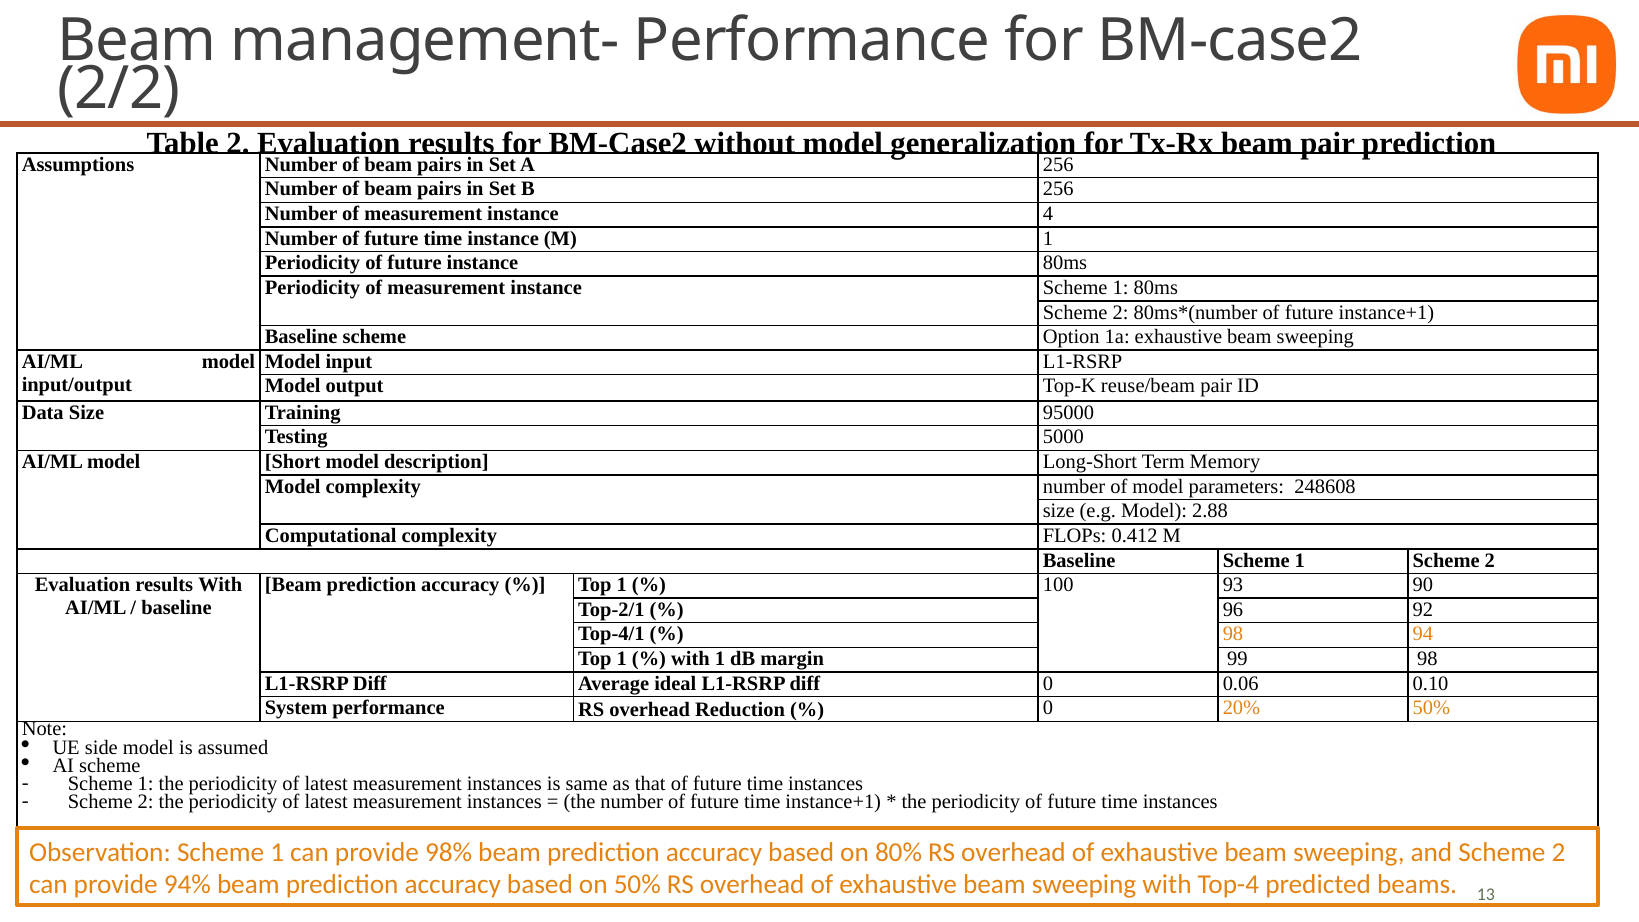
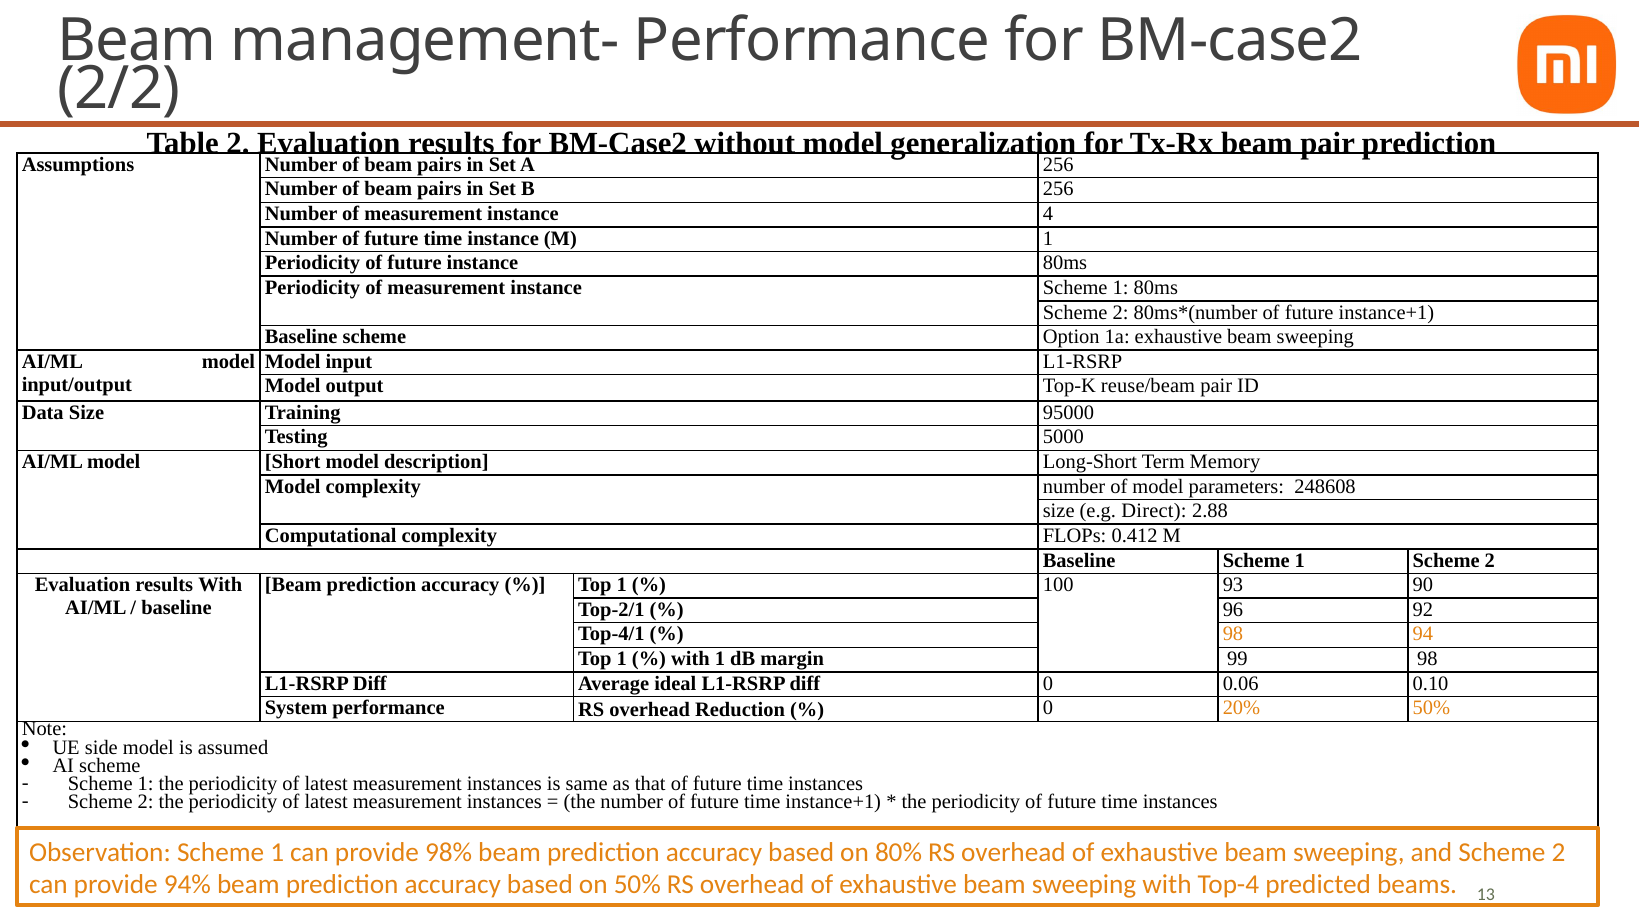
e.g Model: Model -> Direct (1154, 511)
